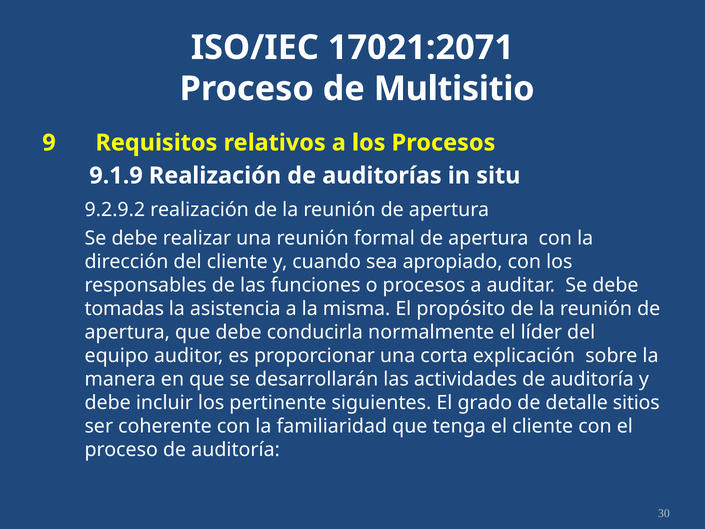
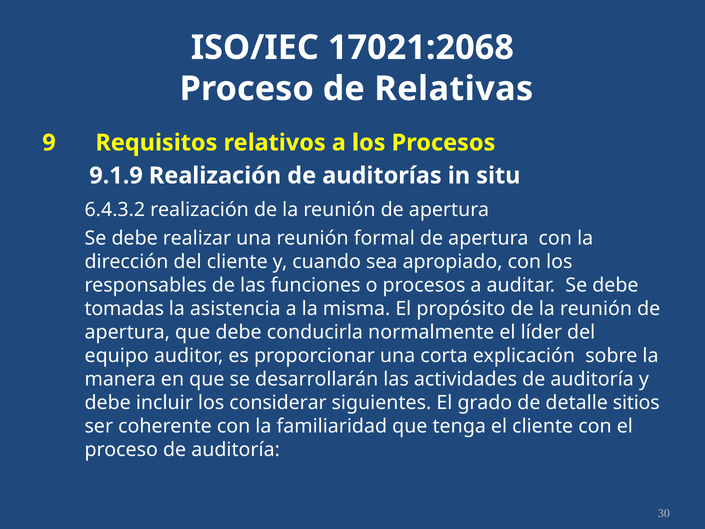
17021:2071: 17021:2071 -> 17021:2068 (421, 48)
Multisitio: Multisitio -> Relativas (454, 89)
9.2.9.2: 9.2.9.2 -> 6.4.3.2 (115, 210)
pertinente: pertinente -> considerar (278, 402)
